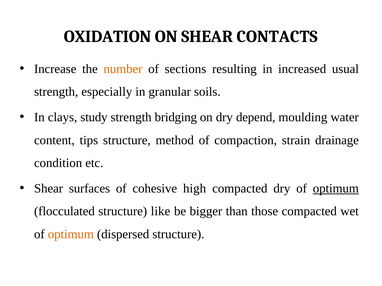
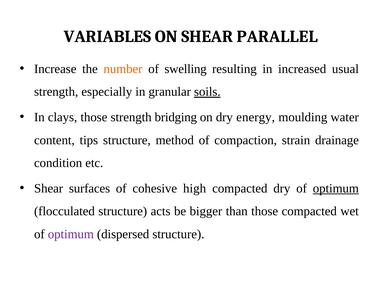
OXIDATION: OXIDATION -> VARIABLES (108, 37)
CONTACTS: CONTACTS -> PARALLEL (277, 37)
sections: sections -> swelling (186, 69)
soils underline: none -> present (207, 92)
clays study: study -> those (94, 117)
depend: depend -> energy (256, 117)
like: like -> acts (161, 212)
optimum colour: orange -> purple (71, 235)
